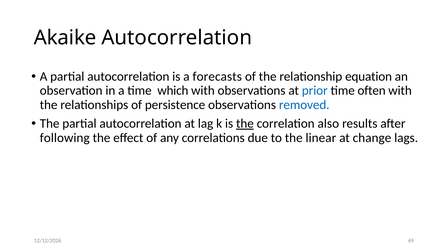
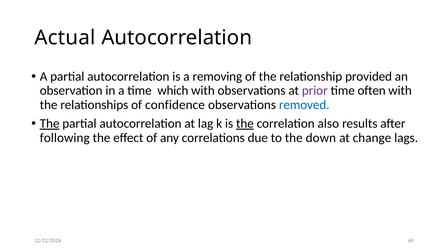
Akaike: Akaike -> Actual (65, 38)
forecasts: forecasts -> removing (217, 77)
equation: equation -> provided (369, 77)
prior colour: blue -> purple (315, 91)
persistence: persistence -> confidence (175, 105)
The underline: none -> present (50, 124)
linear: linear -> down (321, 138)
